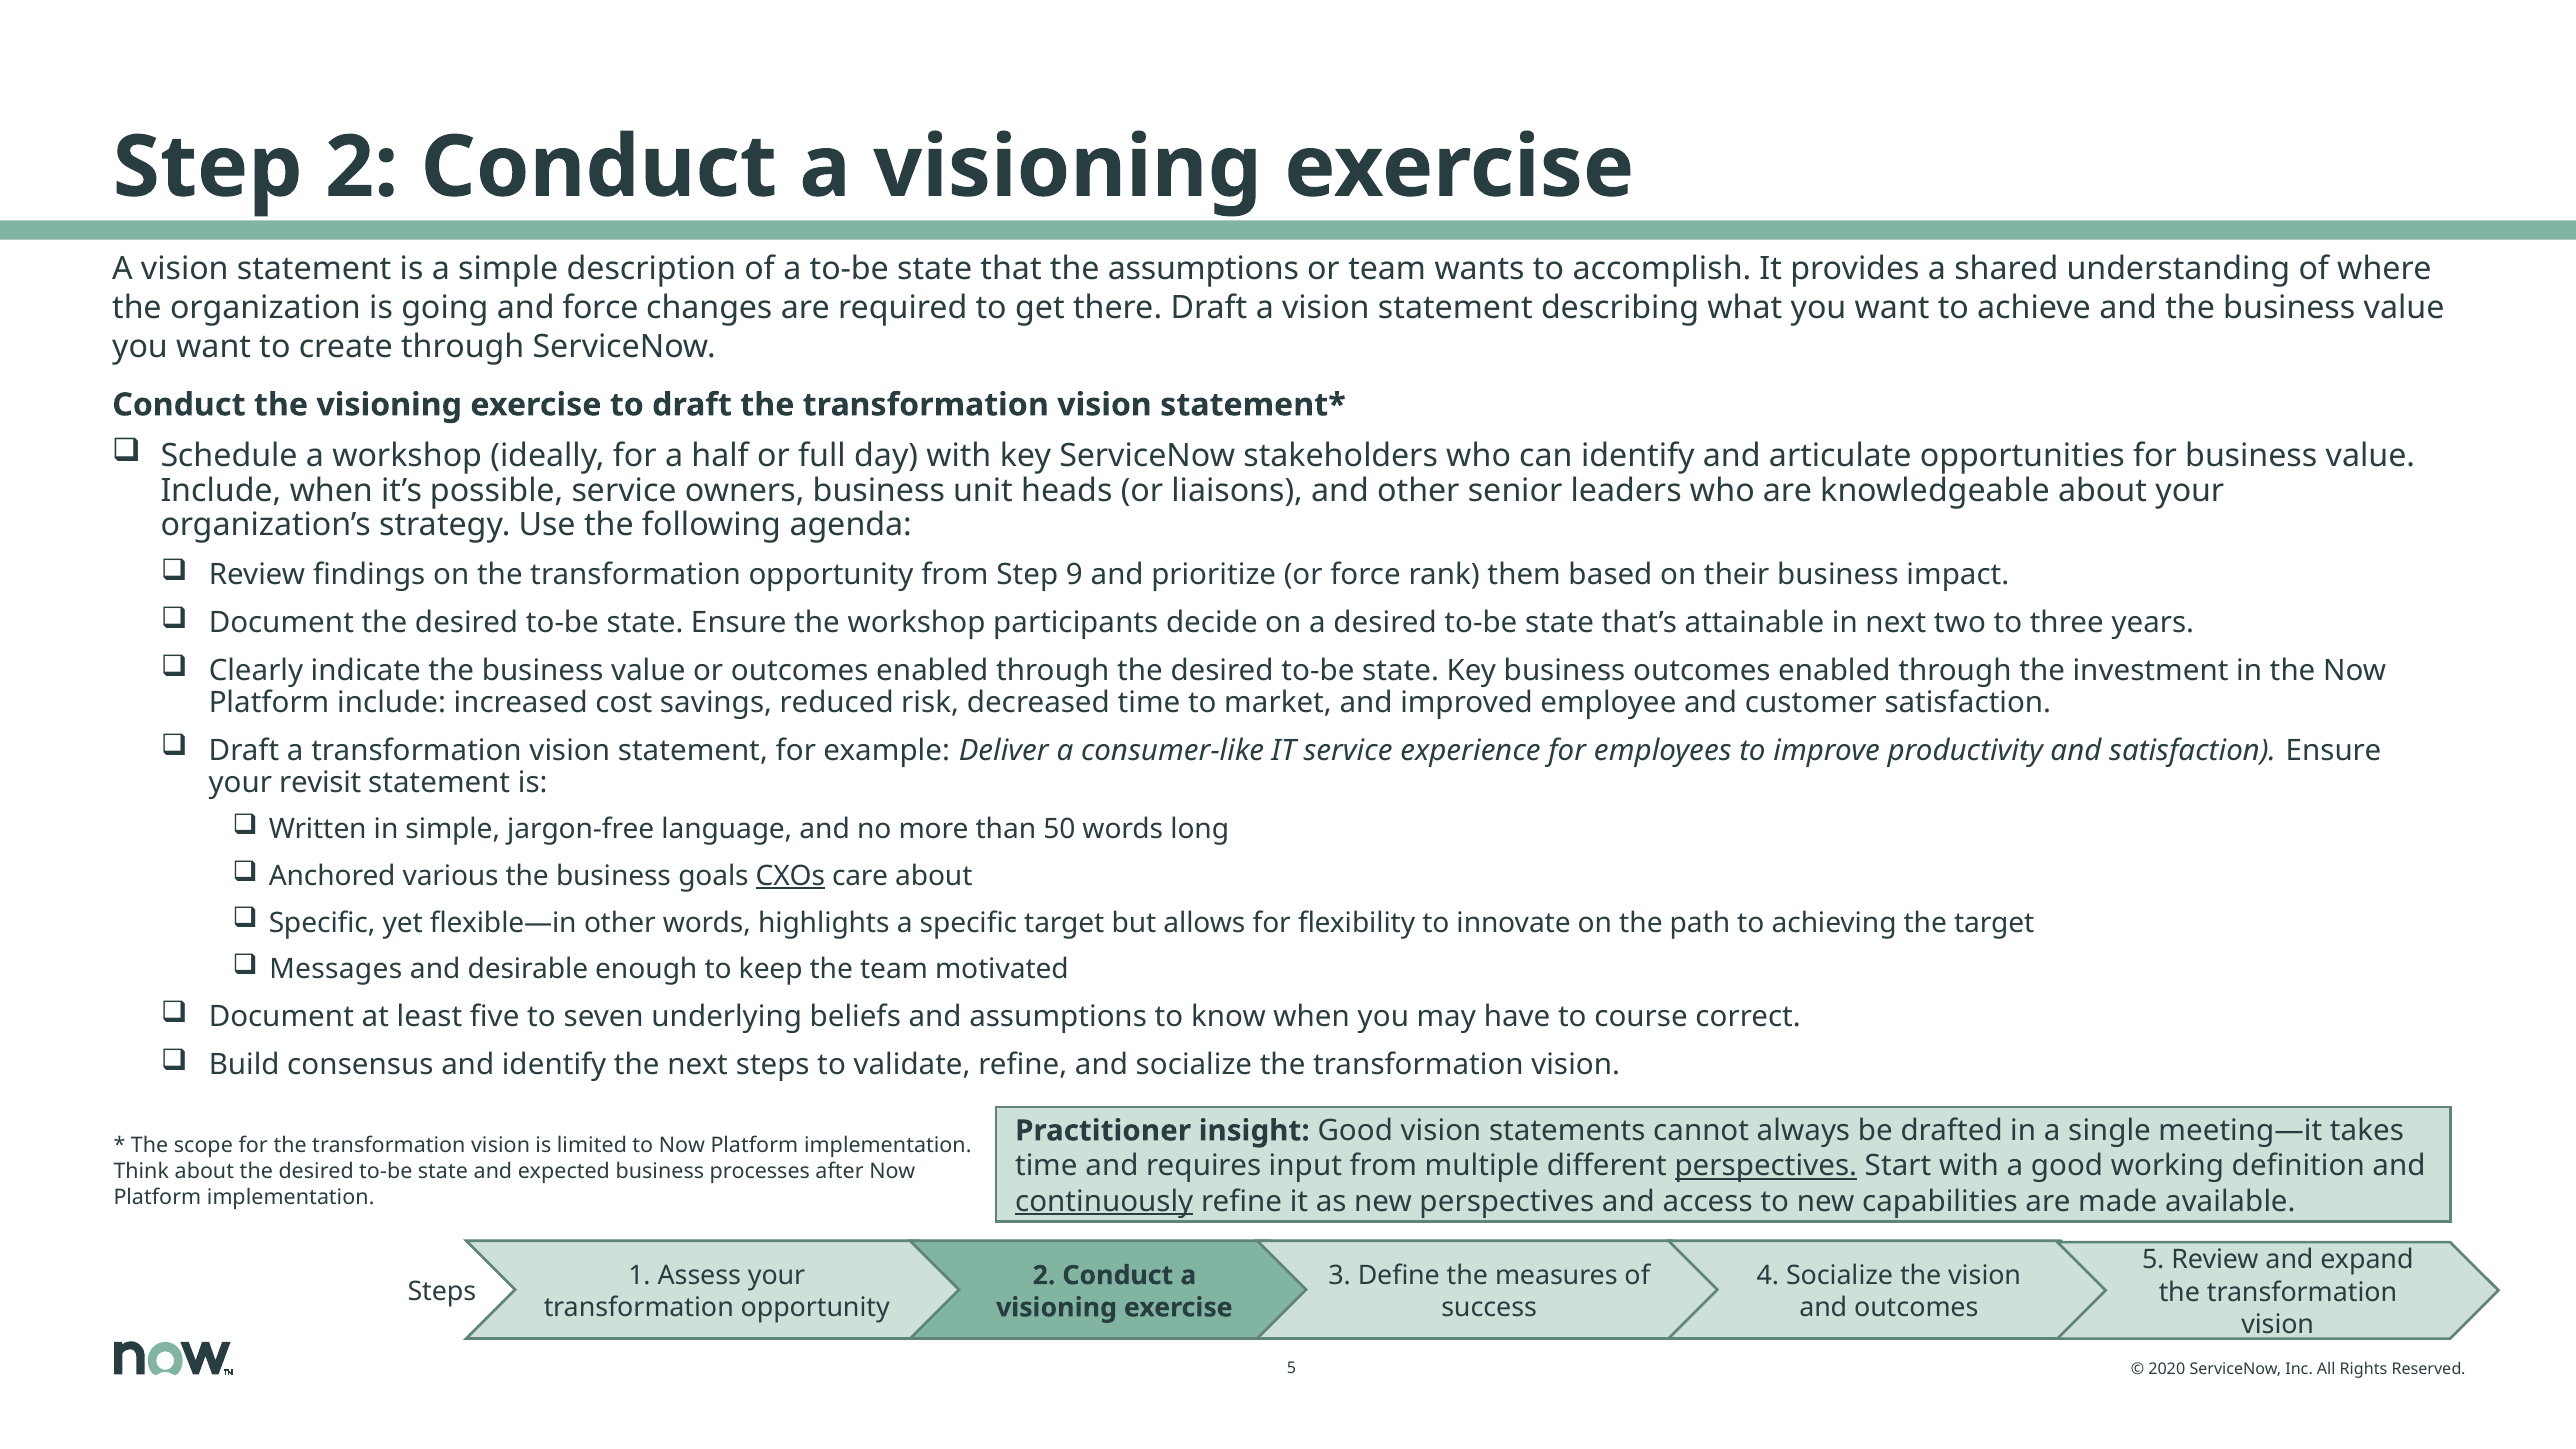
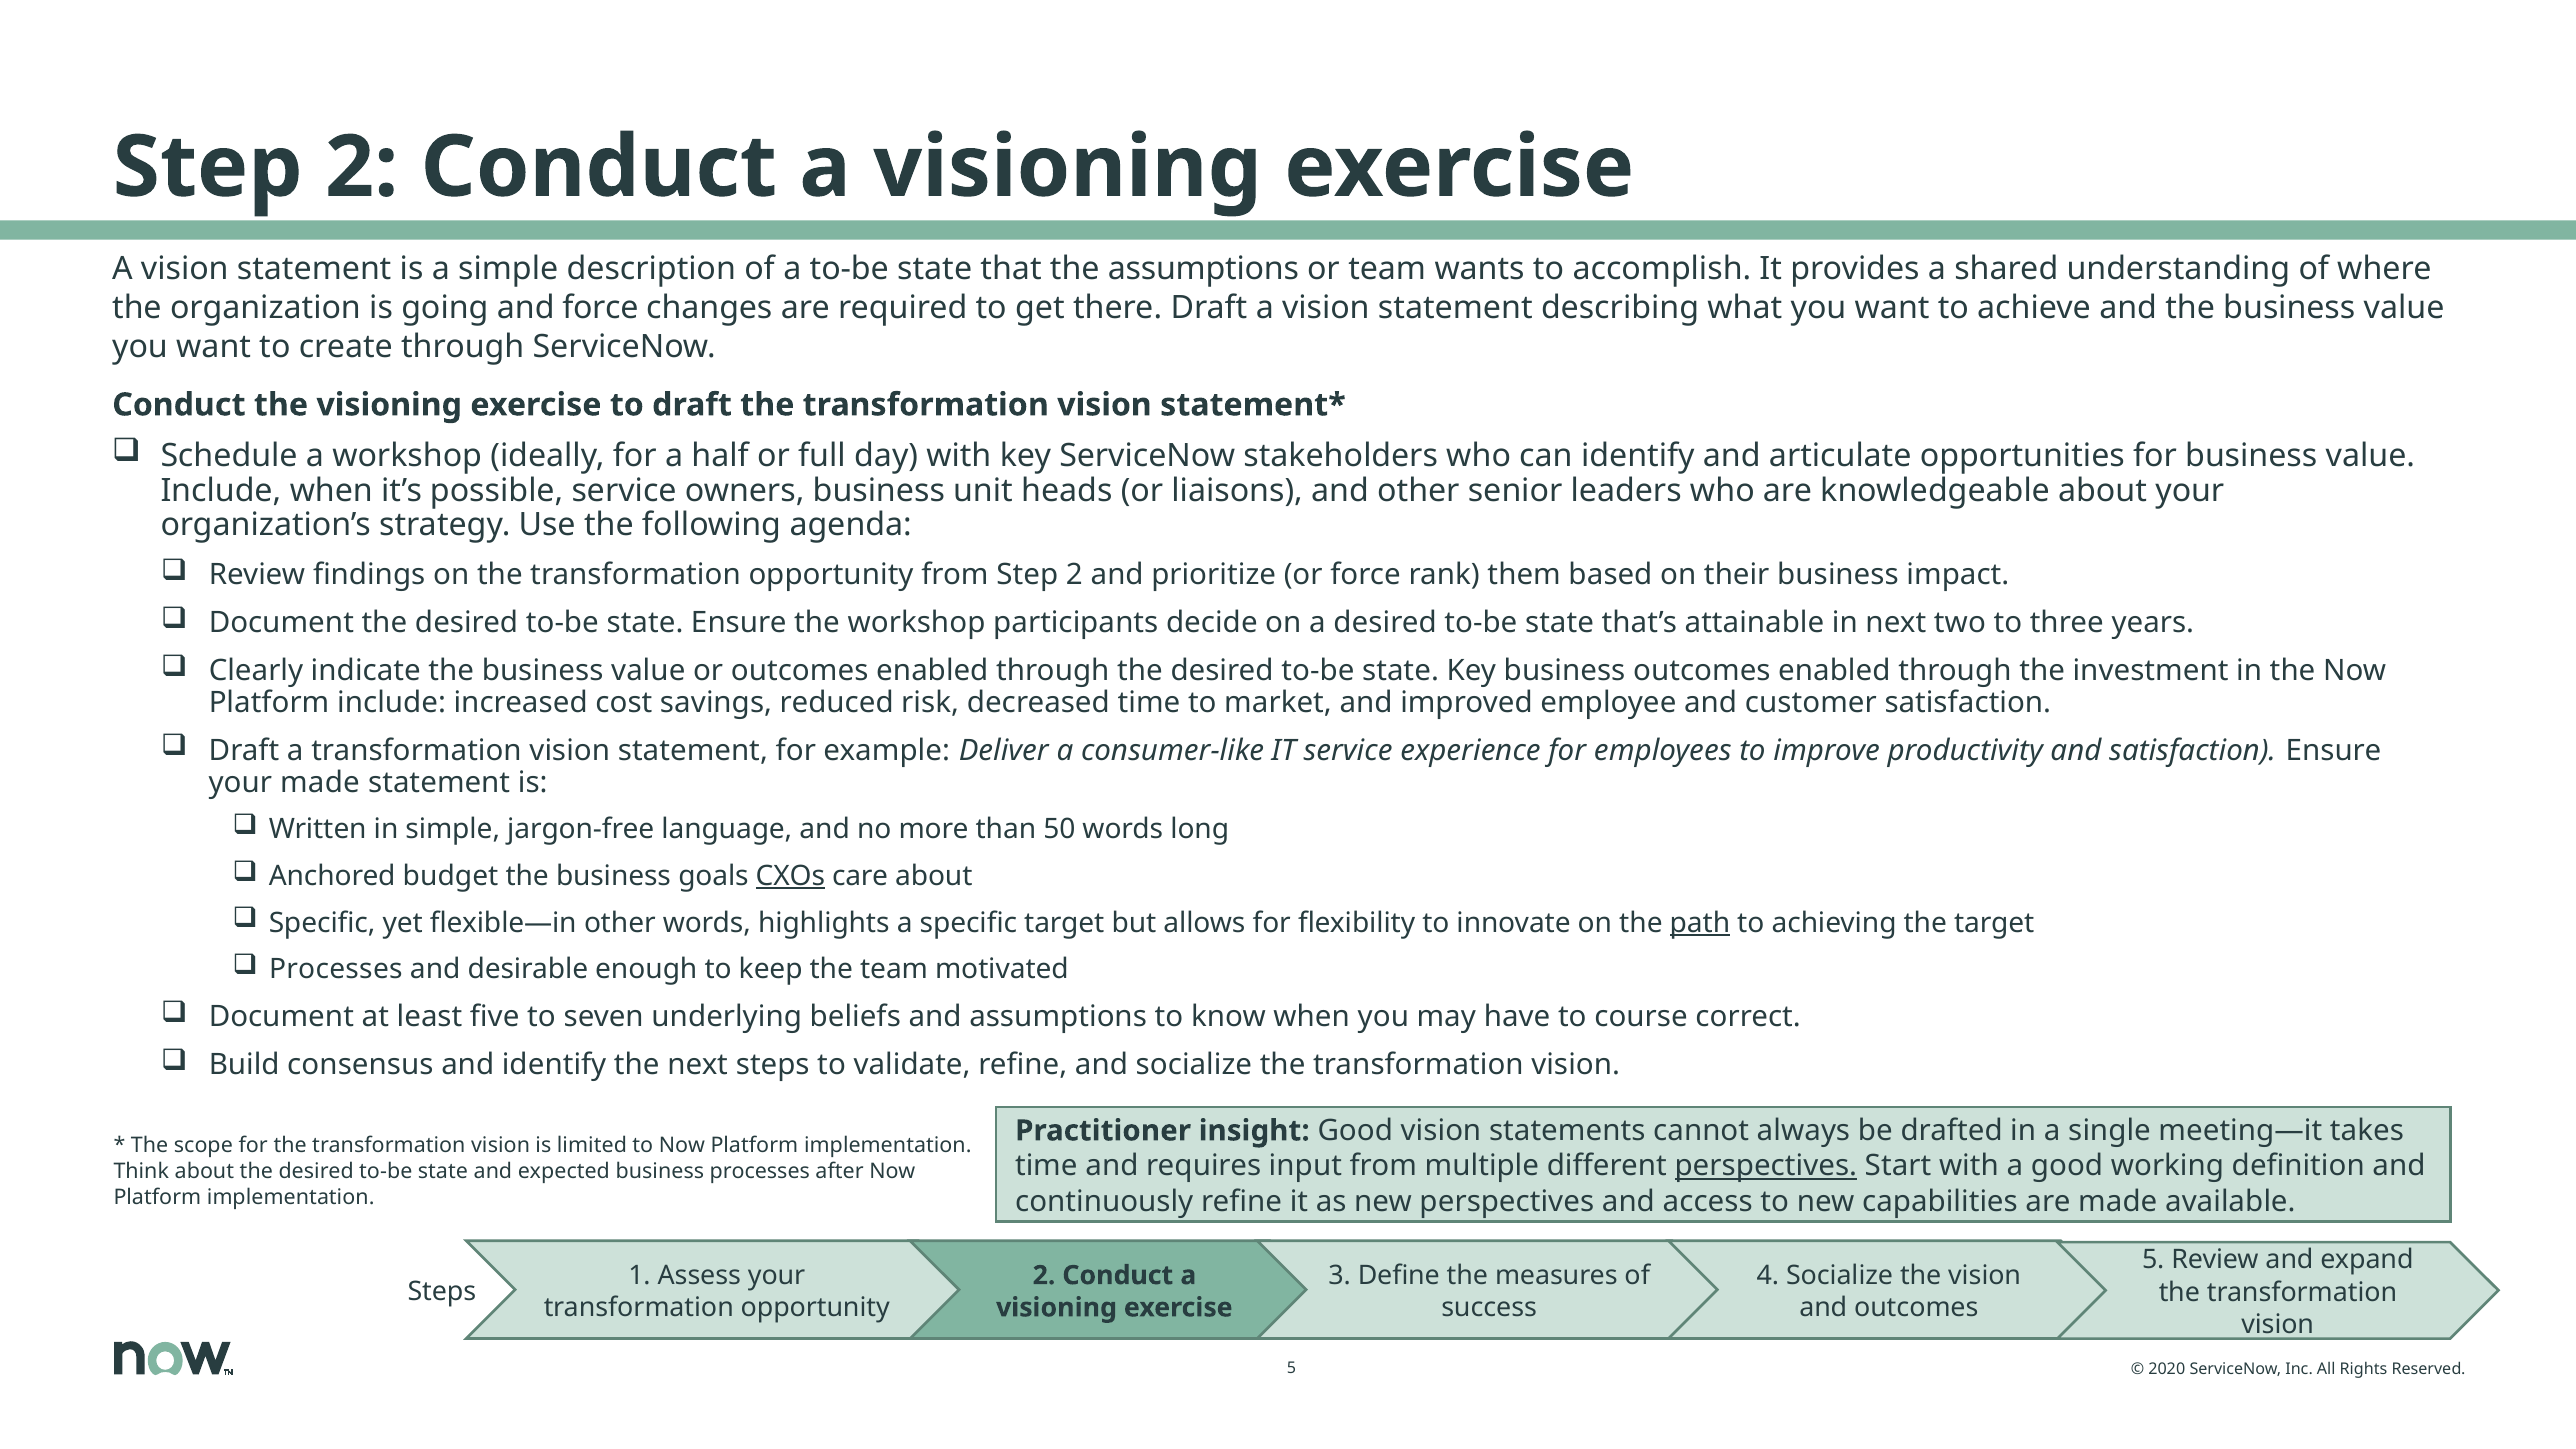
from Step 9: 9 -> 2 (1074, 575)
your revisit: revisit -> made (320, 783)
various: various -> budget (451, 876)
path underline: none -> present (1700, 923)
Messages: Messages -> Processes (336, 970)
continuously underline: present -> none (1104, 1202)
